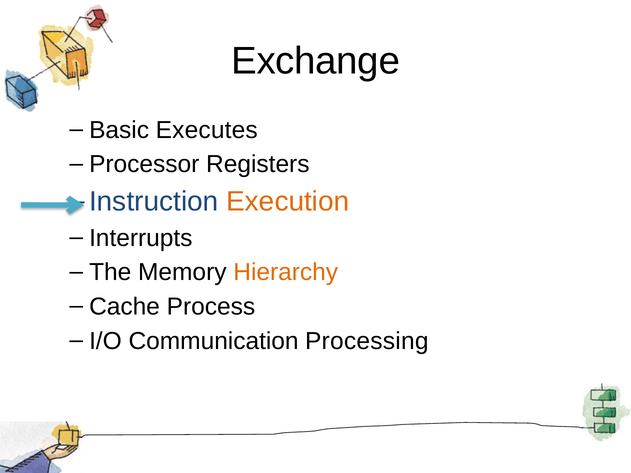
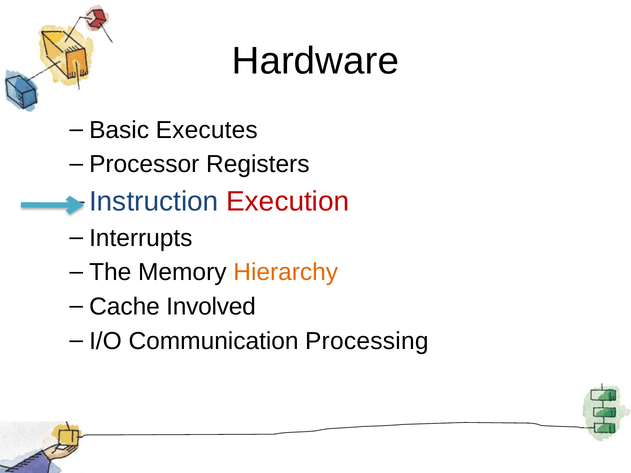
Exchange: Exchange -> Hardware (315, 61)
Execution colour: orange -> red (288, 202)
Process: Process -> Involved (211, 307)
